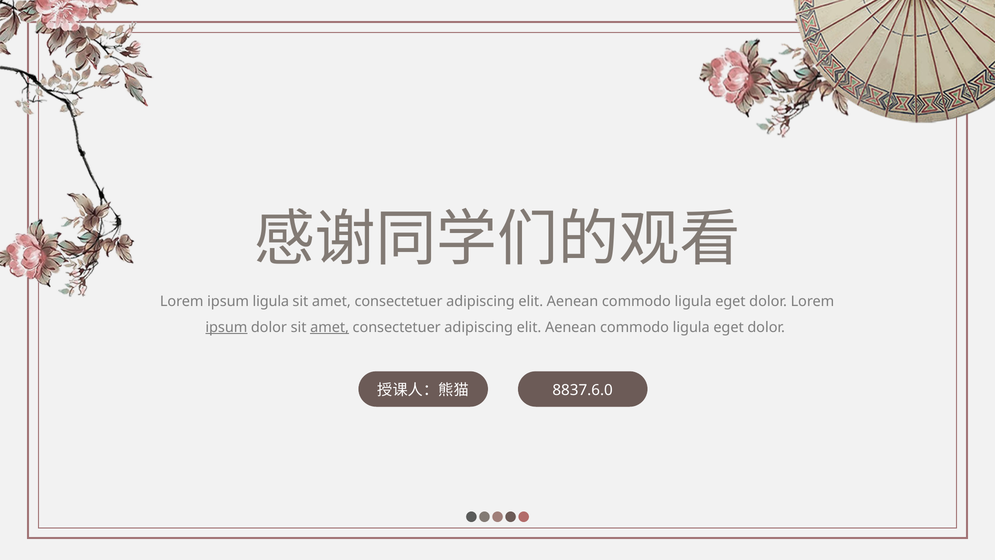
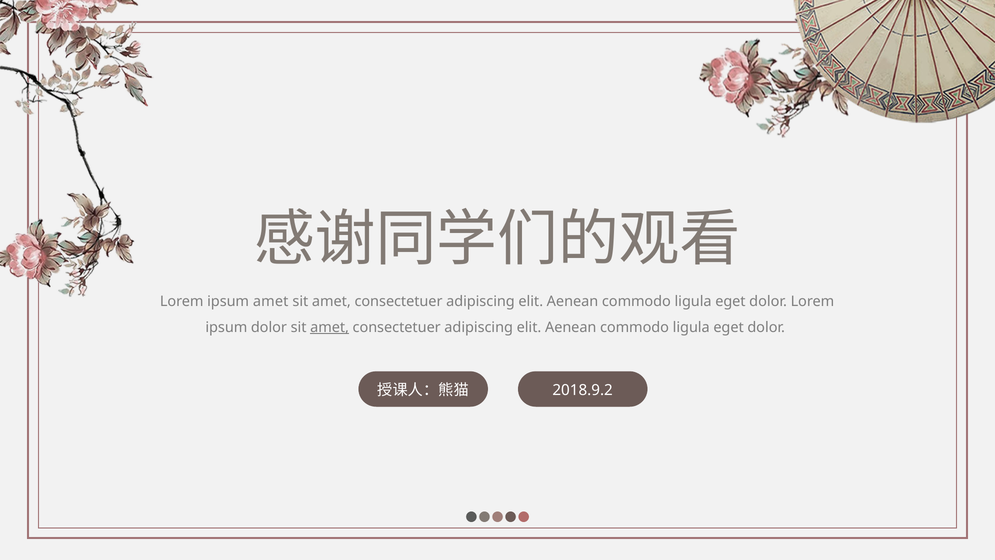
ipsum ligula: ligula -> amet (271, 301)
ipsum underline: present -> none (226, 327)
8837.6.0: 8837.6.0 -> 2018.9.2 (583, 390)
